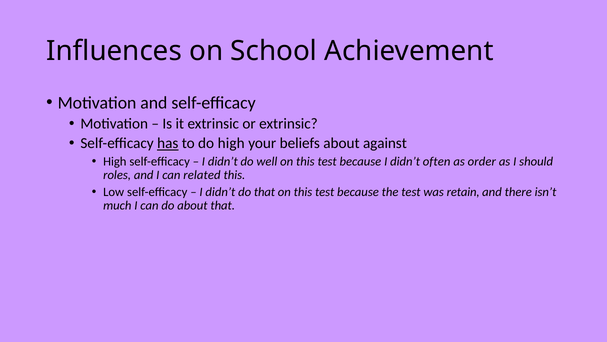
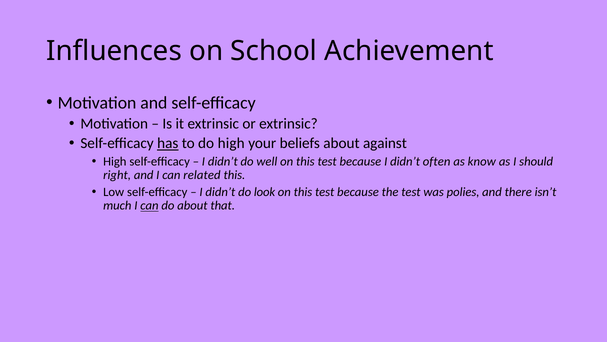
order: order -> know (482, 161)
roles: roles -> right (117, 175)
do that: that -> look (265, 192)
retain: retain -> polies (463, 192)
can underline: none -> present (149, 205)
